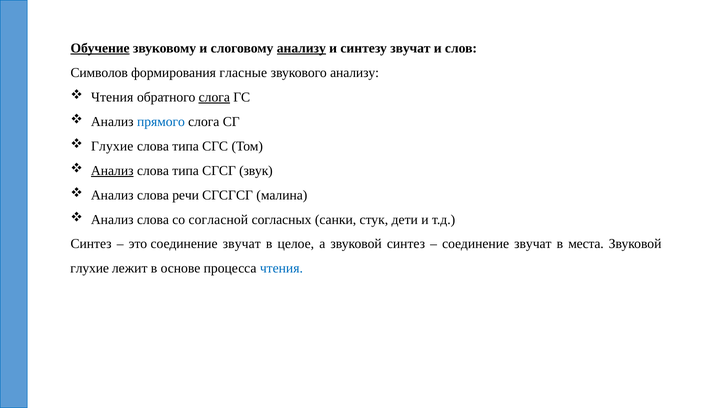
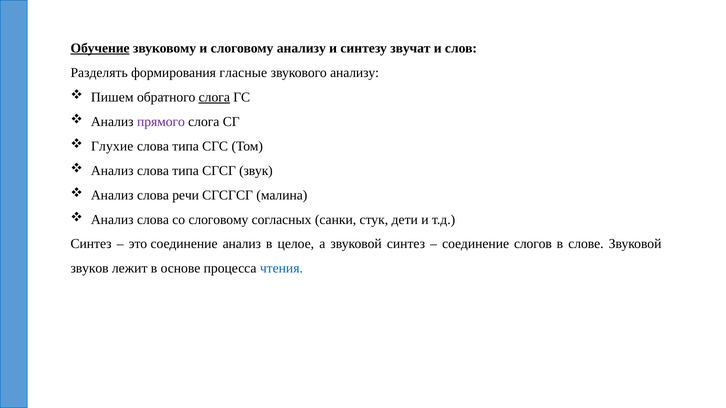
анализу underline: present -> none (301, 48)
Символов: Символов -> Разделять (99, 73)
Чтения: Чтения -> Пишем (112, 97)
прямого colour: blue -> purple (161, 122)
Анализ underline: present -> none (112, 171)
со согласной: согласной -> слоговому (218, 220)
это соединение звучат: звучат -> анализ (242, 244)
звучат: звучат -> слогов (533, 244)
места: места -> слове (586, 244)
глухие: глухие -> звуков (90, 269)
